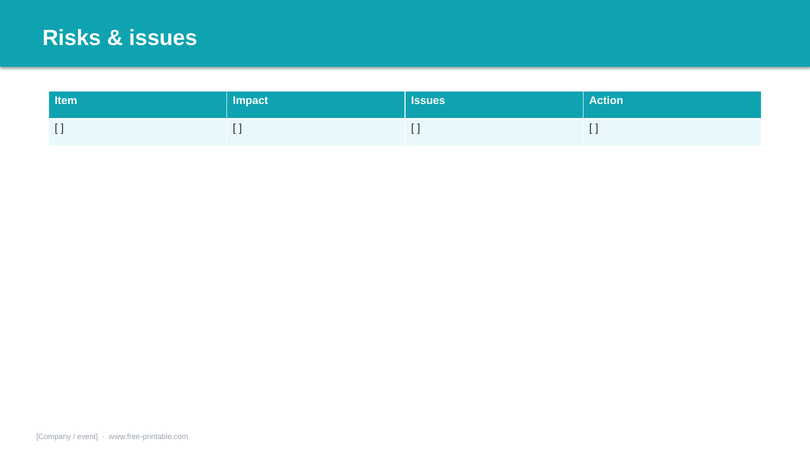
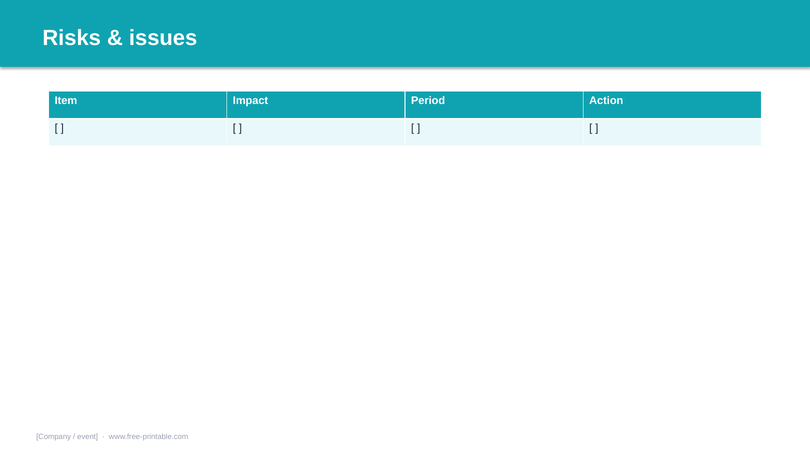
Impact Issues: Issues -> Period (428, 100)
